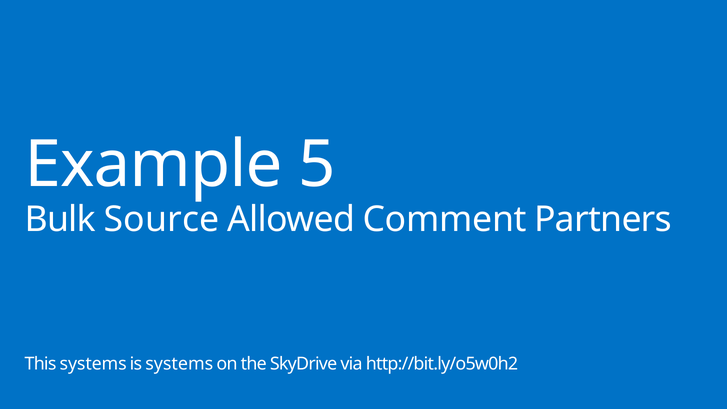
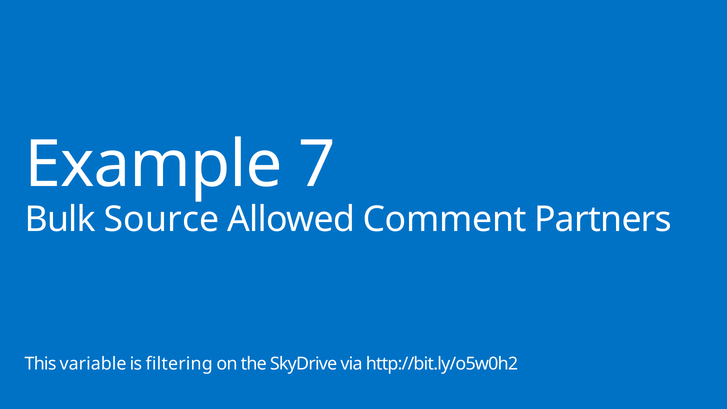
5: 5 -> 7 (317, 164)
This systems: systems -> variable (93, 364)
is systems: systems -> filtering (179, 364)
